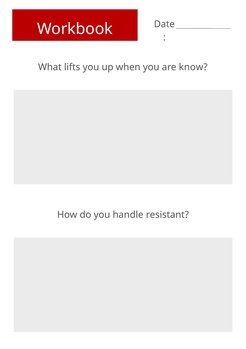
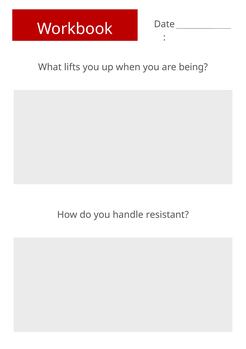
know: know -> being (193, 67)
